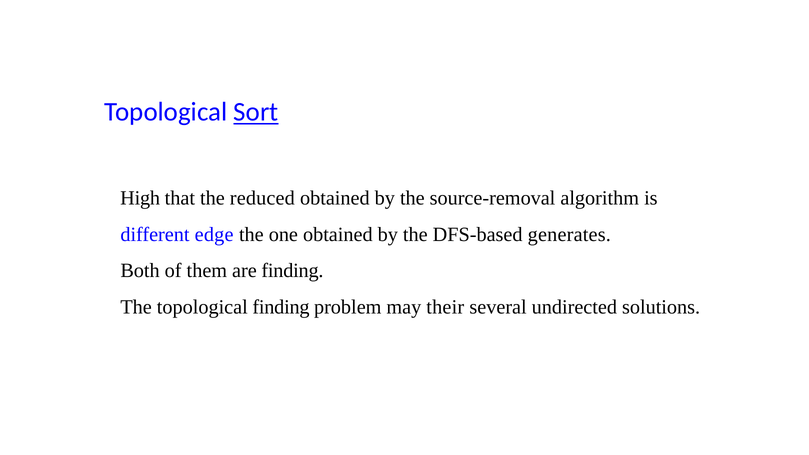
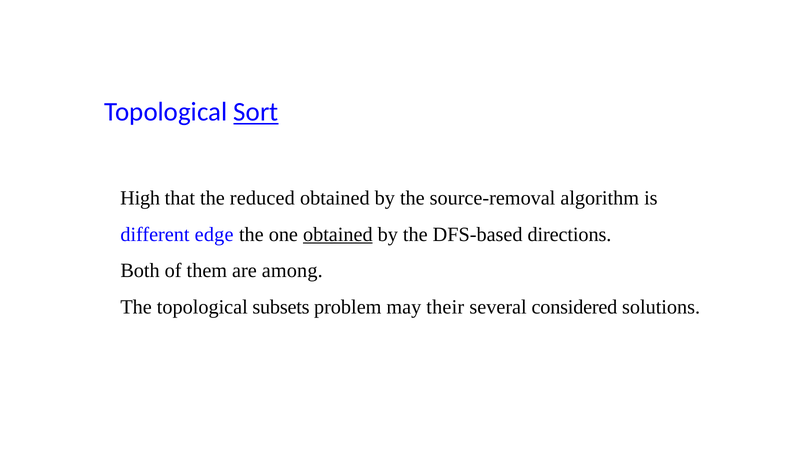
obtained underline: none -> present (338, 234)
generates: generates -> directions (569, 234)
are finding: finding -> among (292, 271)
topological finding: finding -> subsets (281, 307)
undirected: undirected -> considered (574, 307)
